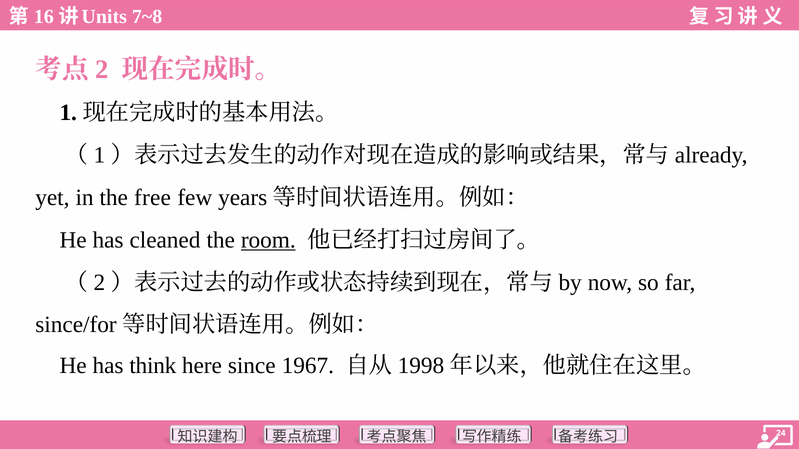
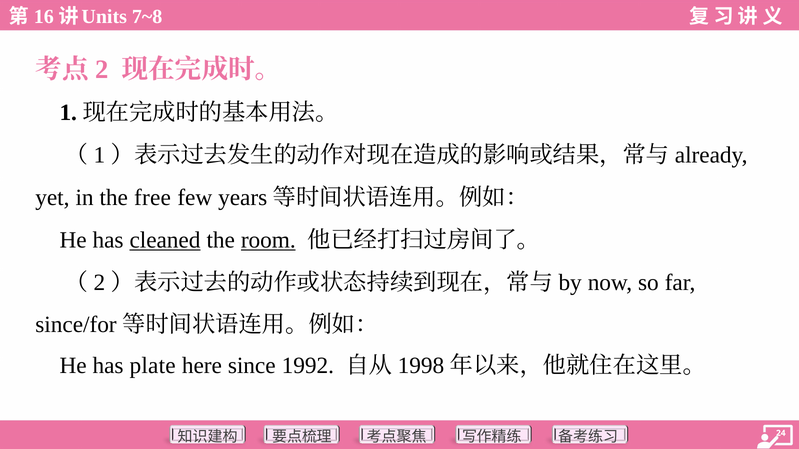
cleaned underline: none -> present (165, 240)
think: think -> plate (153, 366)
1967: 1967 -> 1992 (308, 366)
